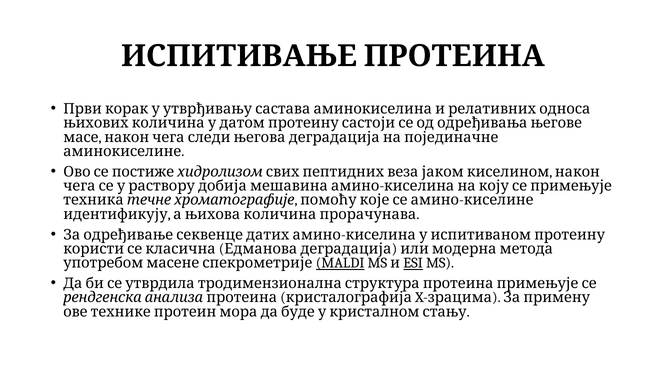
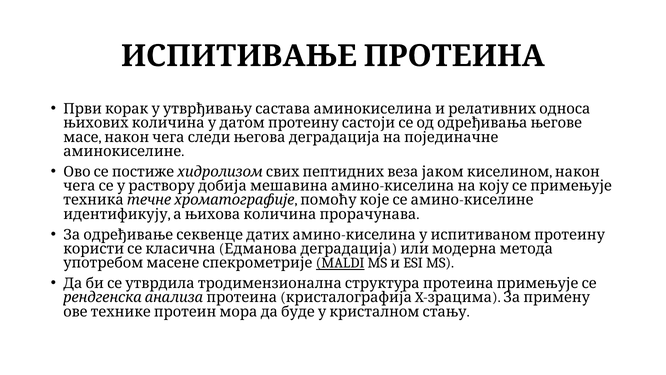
ESI underline: present -> none (413, 263)
